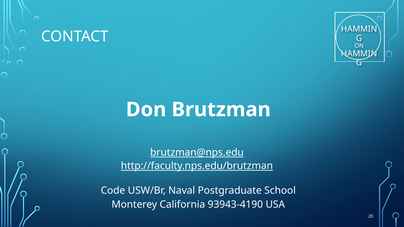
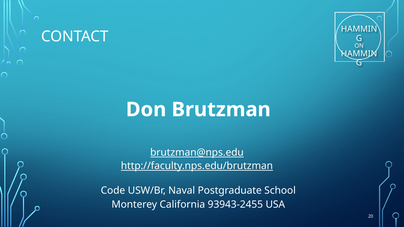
93943-4190: 93943-4190 -> 93943-2455 (235, 205)
